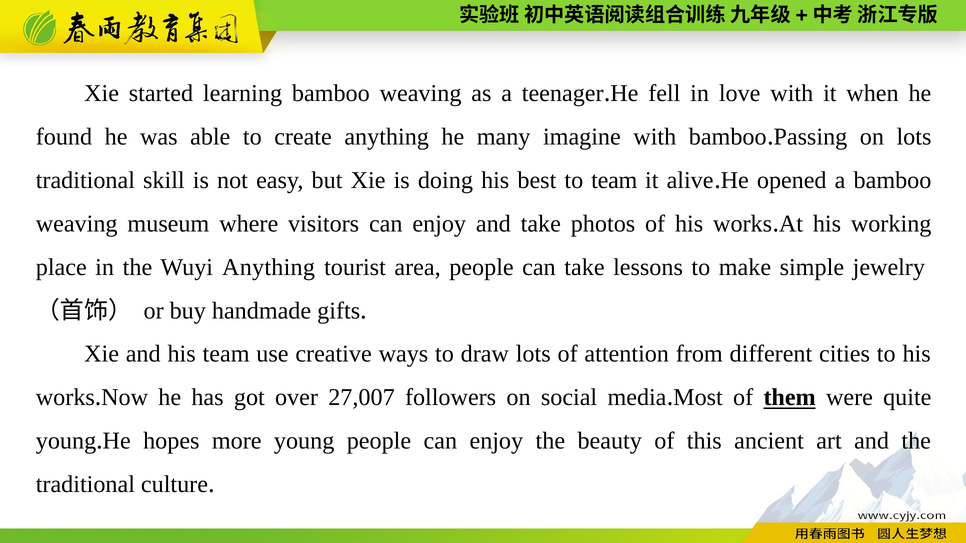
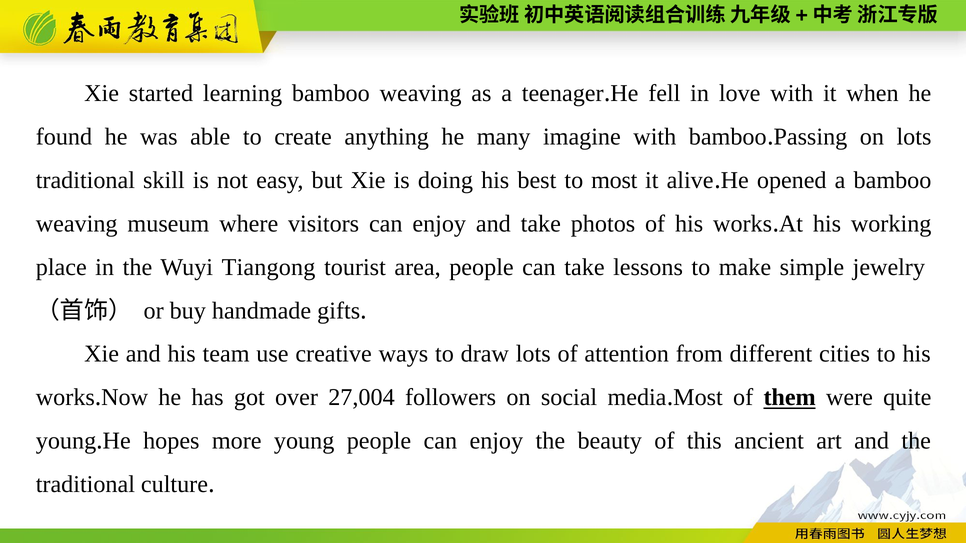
to team: team -> most (614, 180)
Wuyi Anything: Anything -> Tiangong (269, 267)
27,007: 27,007 -> 27,004 (362, 398)
